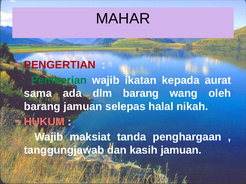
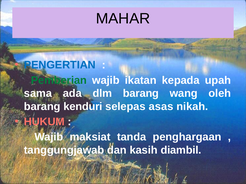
PENGERTIAN colour: red -> blue (60, 65)
aurat: aurat -> upah (218, 80)
barang jamuan: jamuan -> kenduri (83, 107)
halal: halal -> asas (161, 107)
kasih jamuan: jamuan -> diambil (181, 150)
